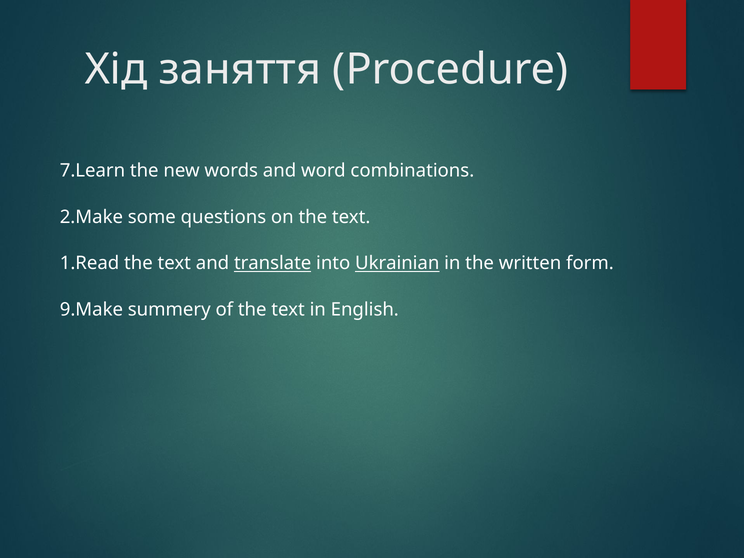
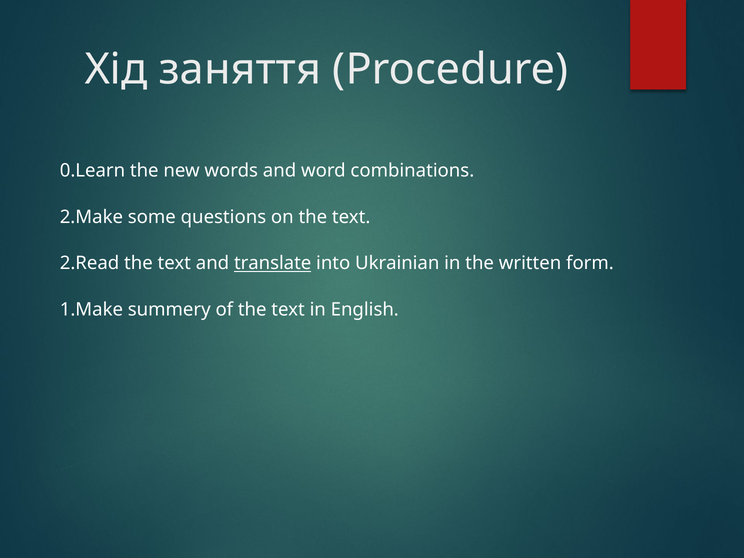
7.Learn: 7.Learn -> 0.Learn (92, 171)
1.Read: 1.Read -> 2.Read (90, 263)
Ukrainian underline: present -> none (397, 263)
9.Make: 9.Make -> 1.Make (91, 310)
